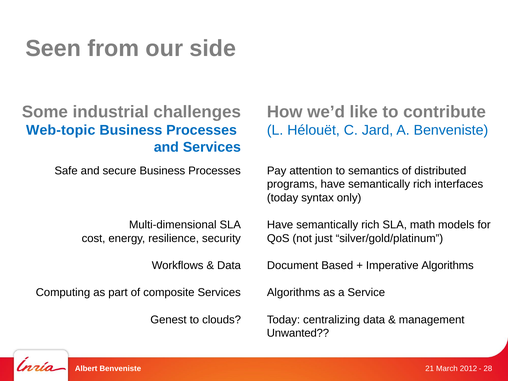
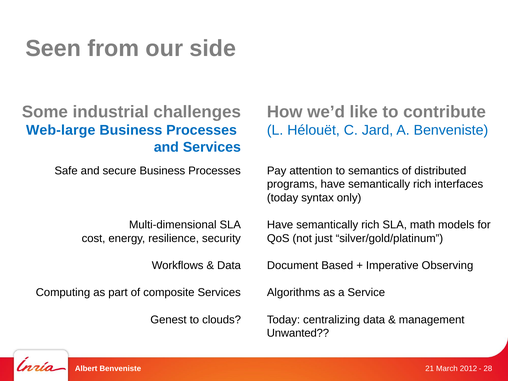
Web-topic: Web-topic -> Web-large (61, 130)
Imperative Algorithms: Algorithms -> Observing (447, 265)
